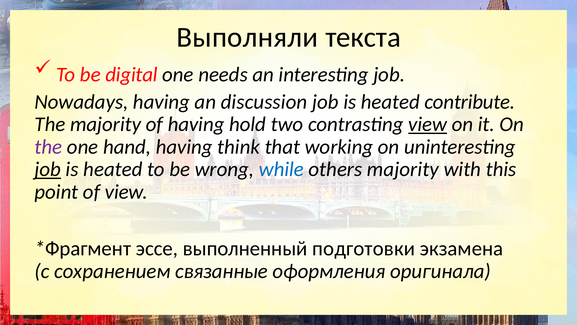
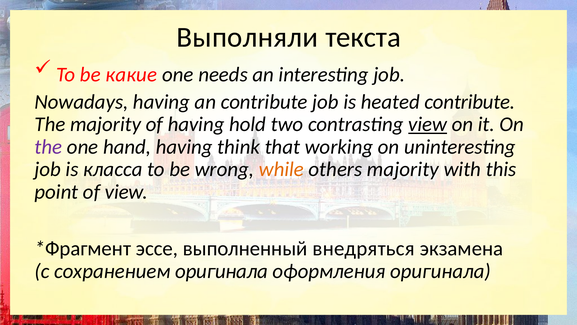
digital: digital -> какие (131, 75)
an discussion: discussion -> contribute (264, 102)
job underline: present -> none (48, 169)
heated: heated -> класса (113, 169)
while colour: blue -> orange (281, 169)
подготовки: подготовки -> внедряться (364, 248)
сохранением связанные: связанные -> оригинала (222, 271)
